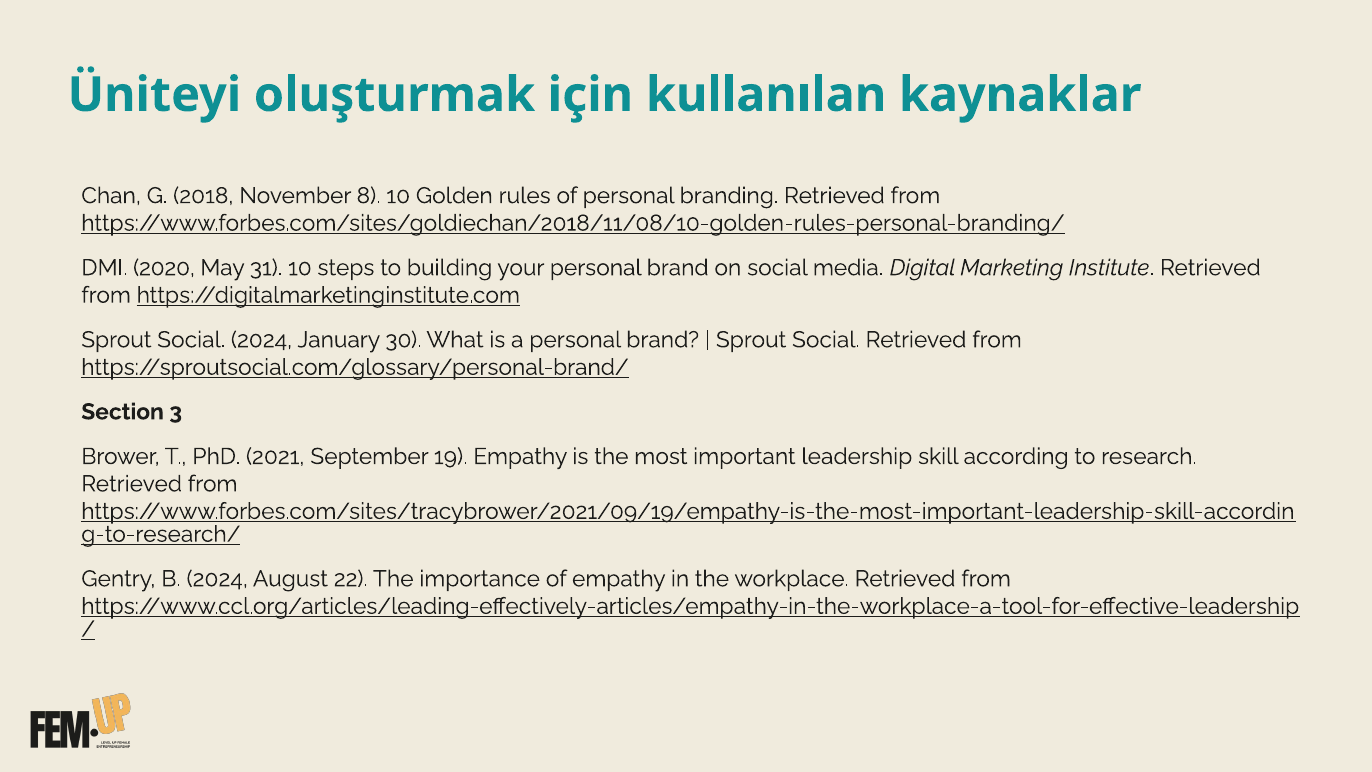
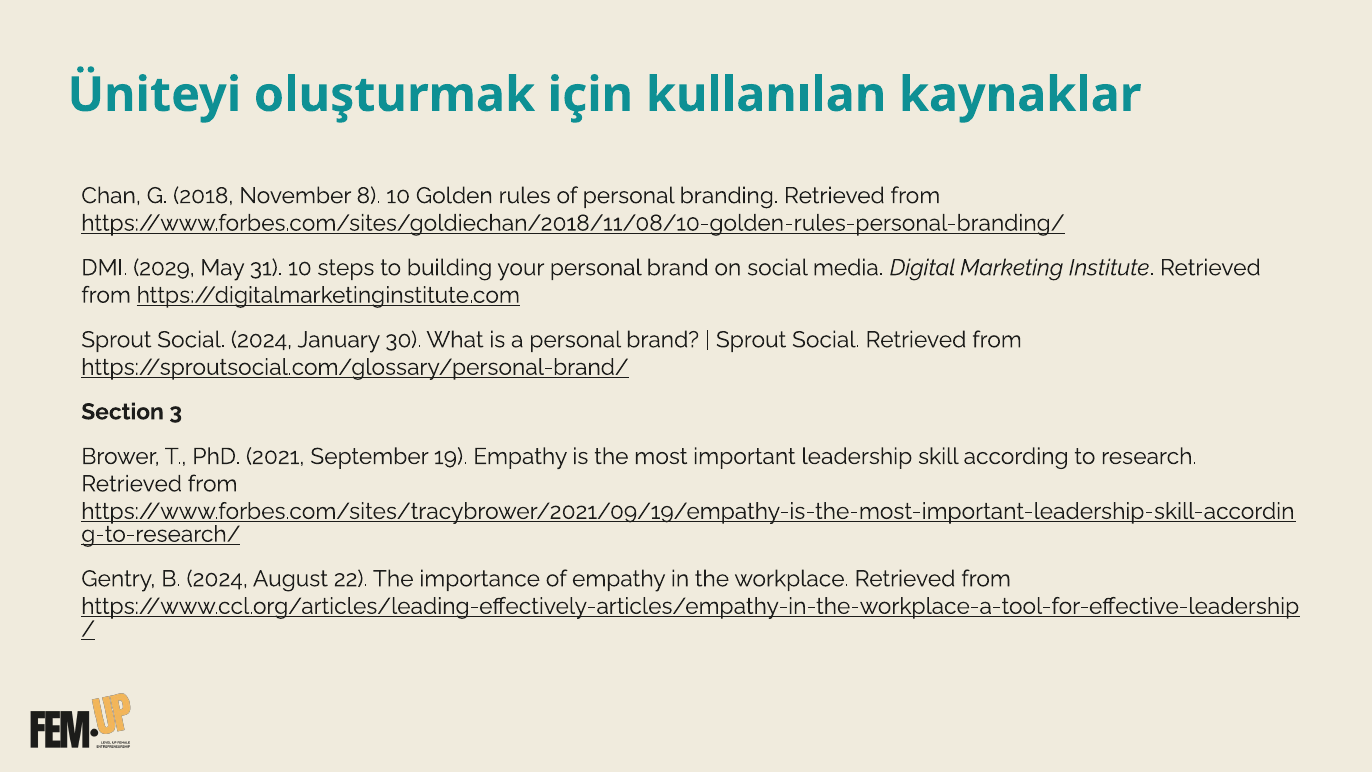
2020: 2020 -> 2029 (164, 268)
